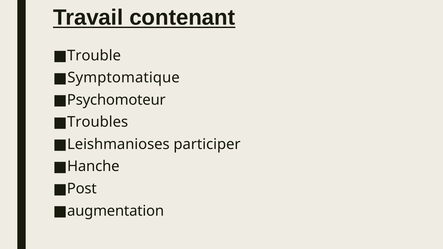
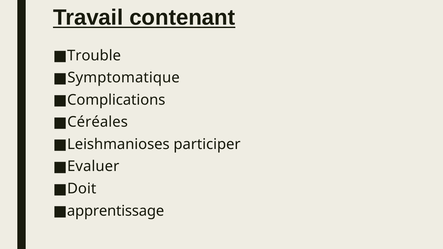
Psychomoteur: Psychomoteur -> Complications (116, 100)
Troubles: Troubles -> Céréales (98, 122)
Hanche: Hanche -> Evaluer (93, 167)
Post: Post -> Doit (82, 189)
augmentation: augmentation -> apprentissage (116, 211)
